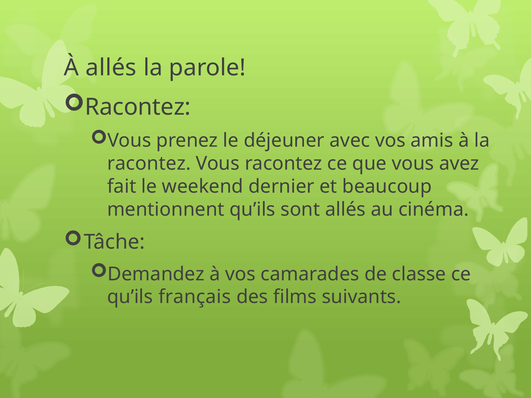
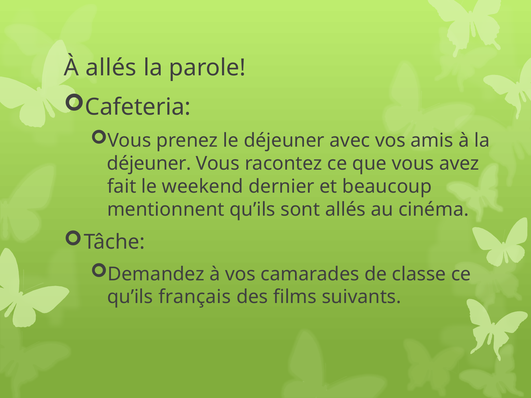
Racontez: Racontez -> Cafeteria (138, 107)
racontez: racontez -> déjeuner (149, 164)
